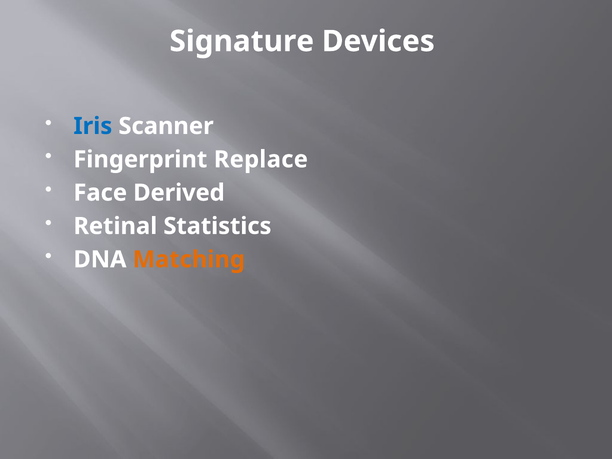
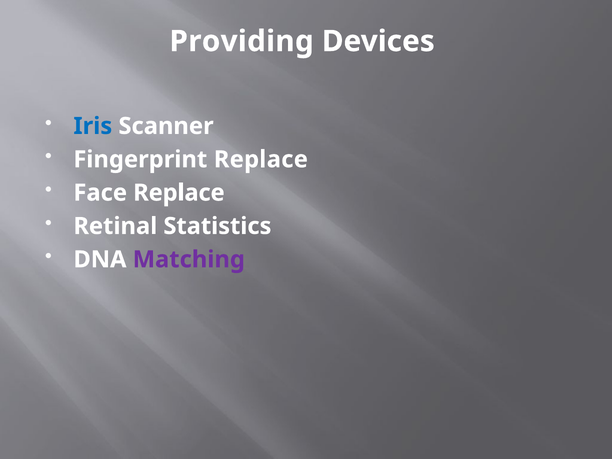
Signature: Signature -> Providing (242, 41)
Face Derived: Derived -> Replace (179, 193)
Matching colour: orange -> purple (189, 259)
